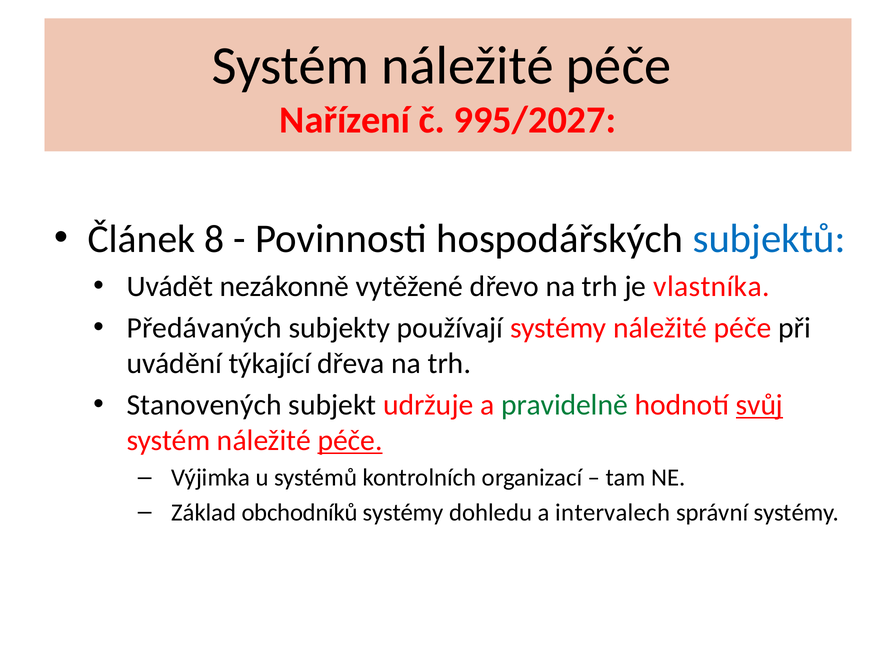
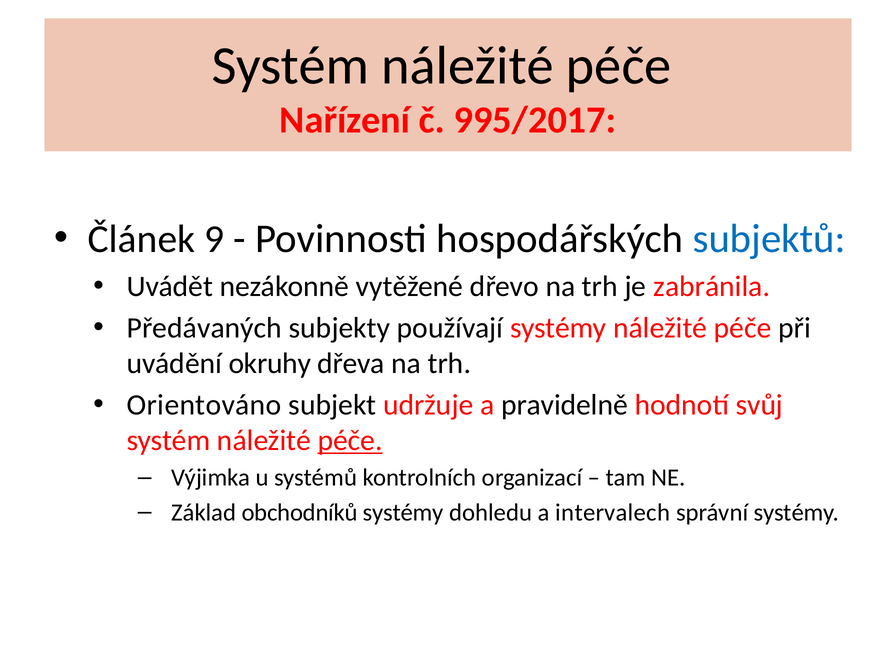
995/2027: 995/2027 -> 995/2017 (535, 120)
8: 8 -> 9 (214, 240)
vlastníka: vlastníka -> zabránila (712, 287)
týkající: týkající -> okruhy (270, 364)
Stanovených: Stanovených -> Orientováno (204, 405)
pravidelně colour: green -> black (565, 405)
svůj underline: present -> none (759, 405)
